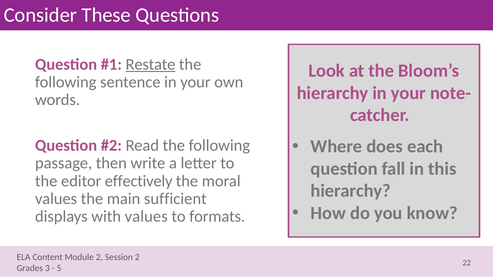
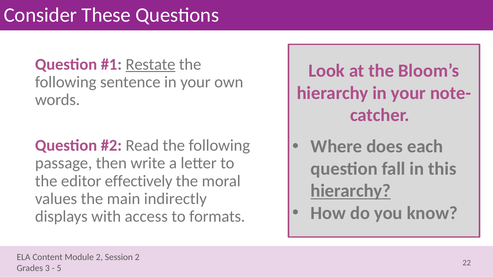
hierarchy underline: none -> present (351, 191)
sufficient: sufficient -> indirectly (175, 199)
with values: values -> access (146, 217)
